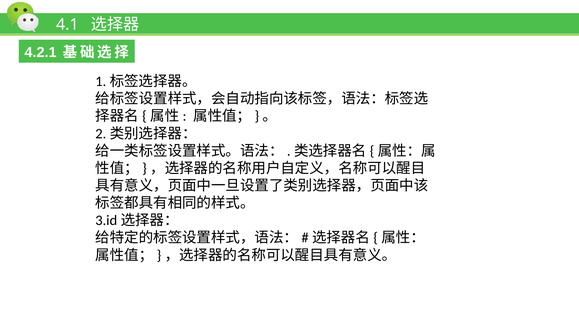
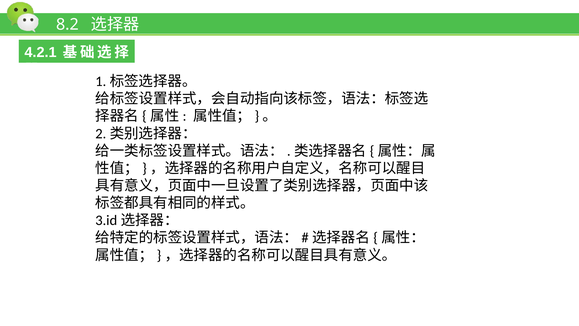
4.1: 4.1 -> 8.2 (67, 24)
